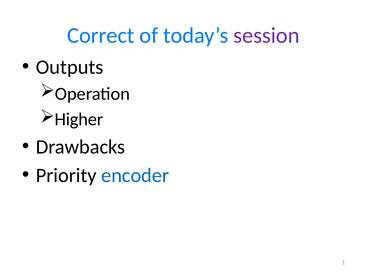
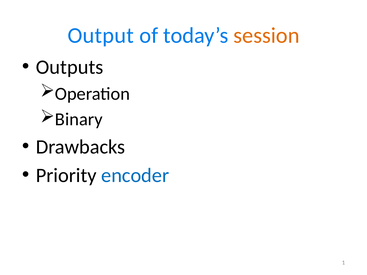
Correct: Correct -> Output (101, 36)
session colour: purple -> orange (266, 36)
Higher: Higher -> Binary (79, 120)
